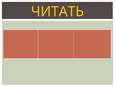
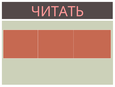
ЧИТАТЬ colour: yellow -> pink (58, 12)
